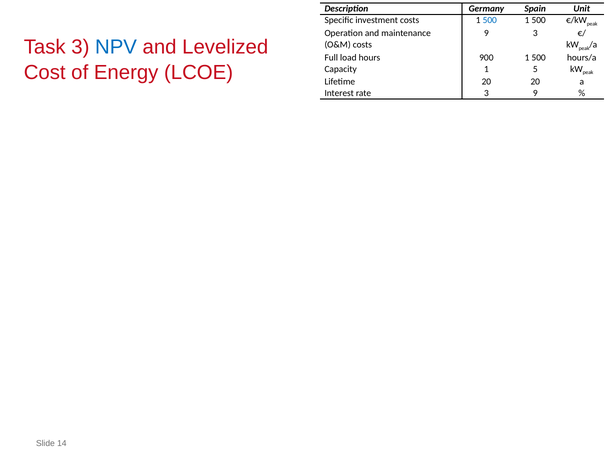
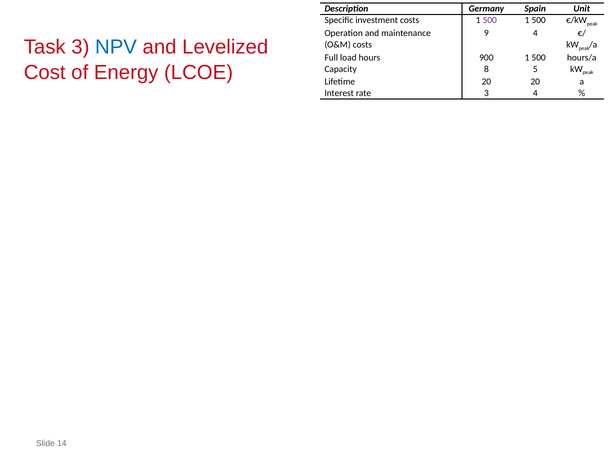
500 colour: blue -> purple (490, 20)
9 3: 3 -> 4 (535, 33)
Capacity 1: 1 -> 8 (486, 69)
3 9: 9 -> 4 (535, 93)
